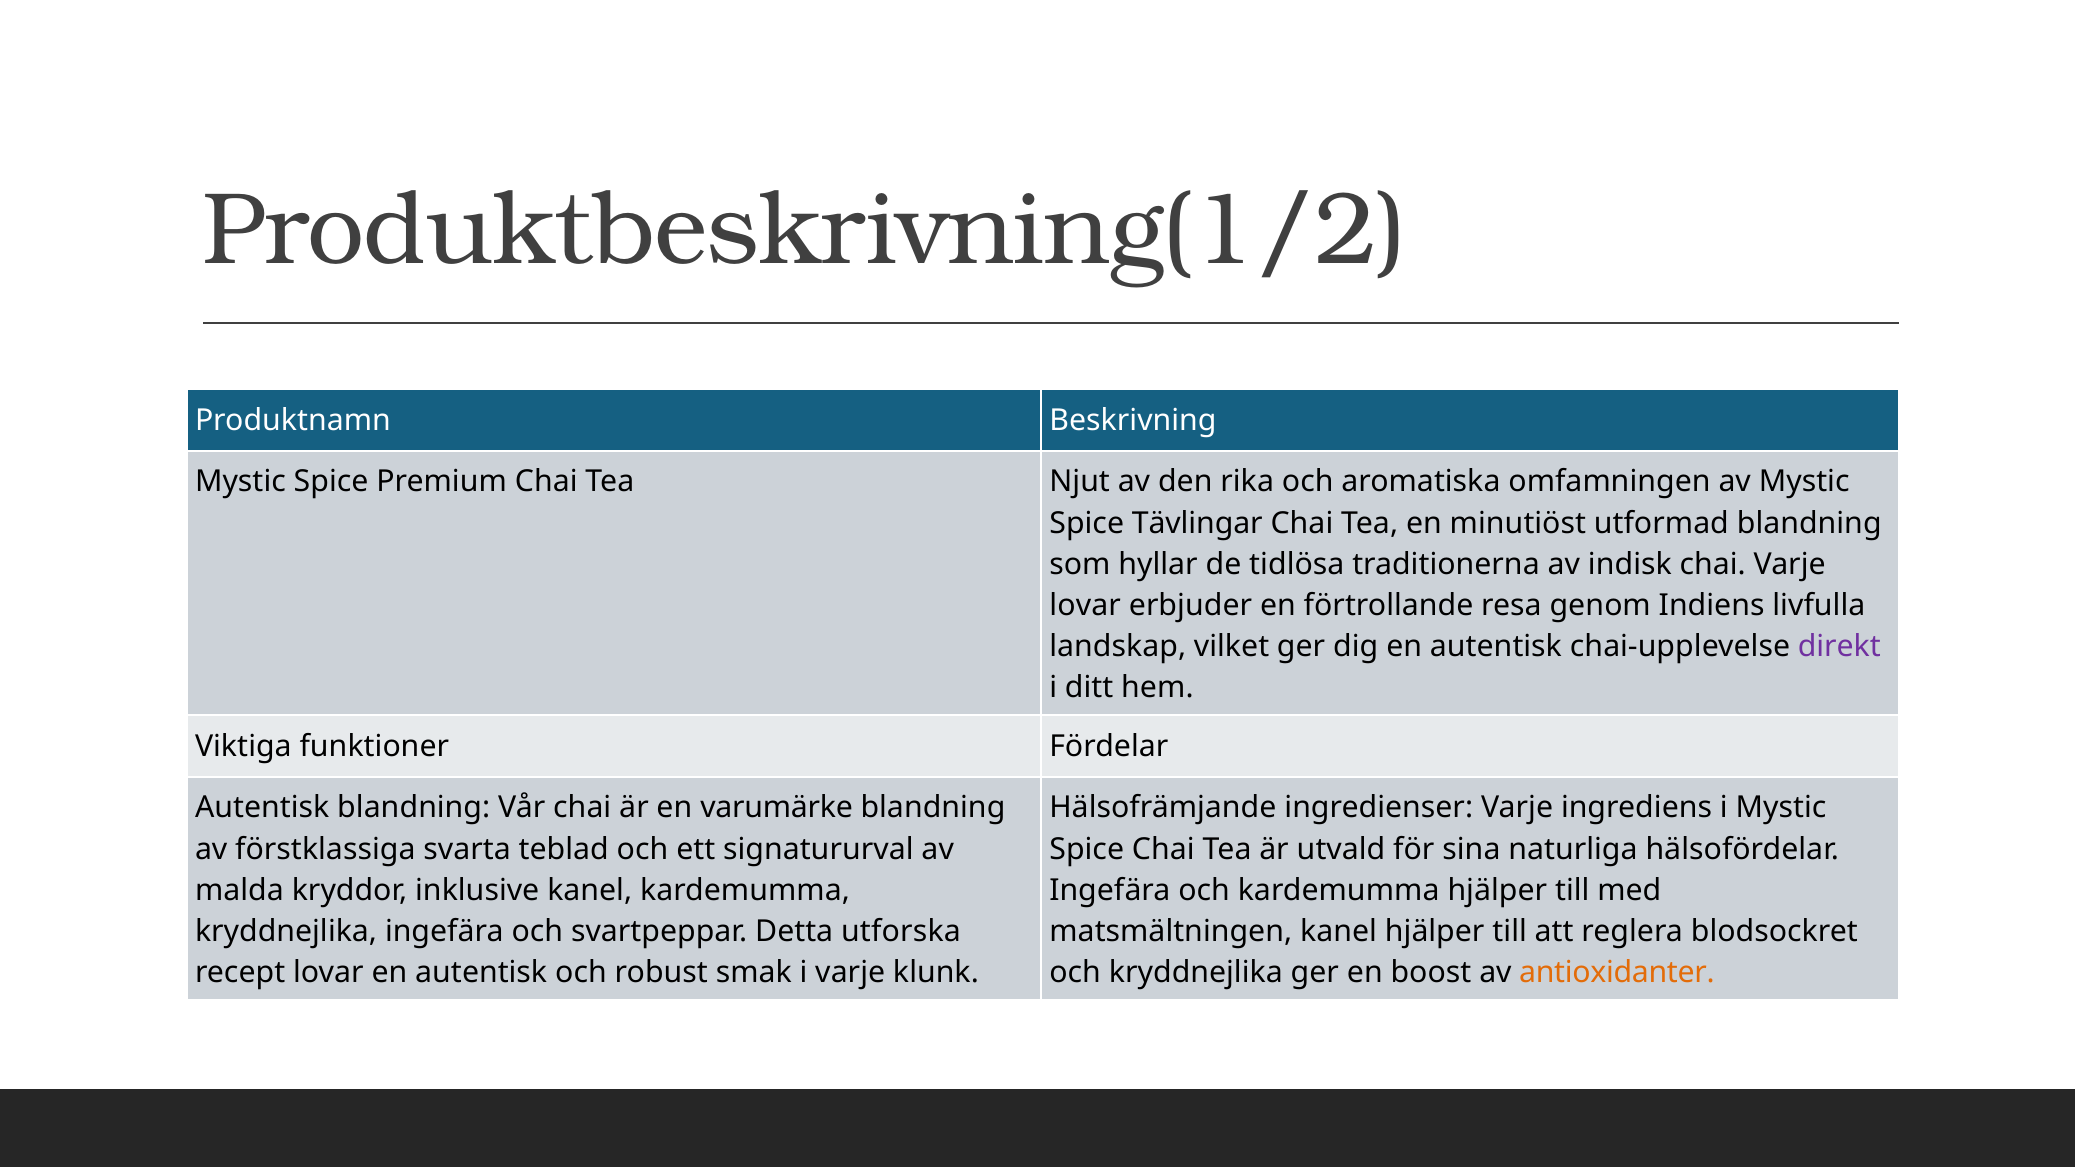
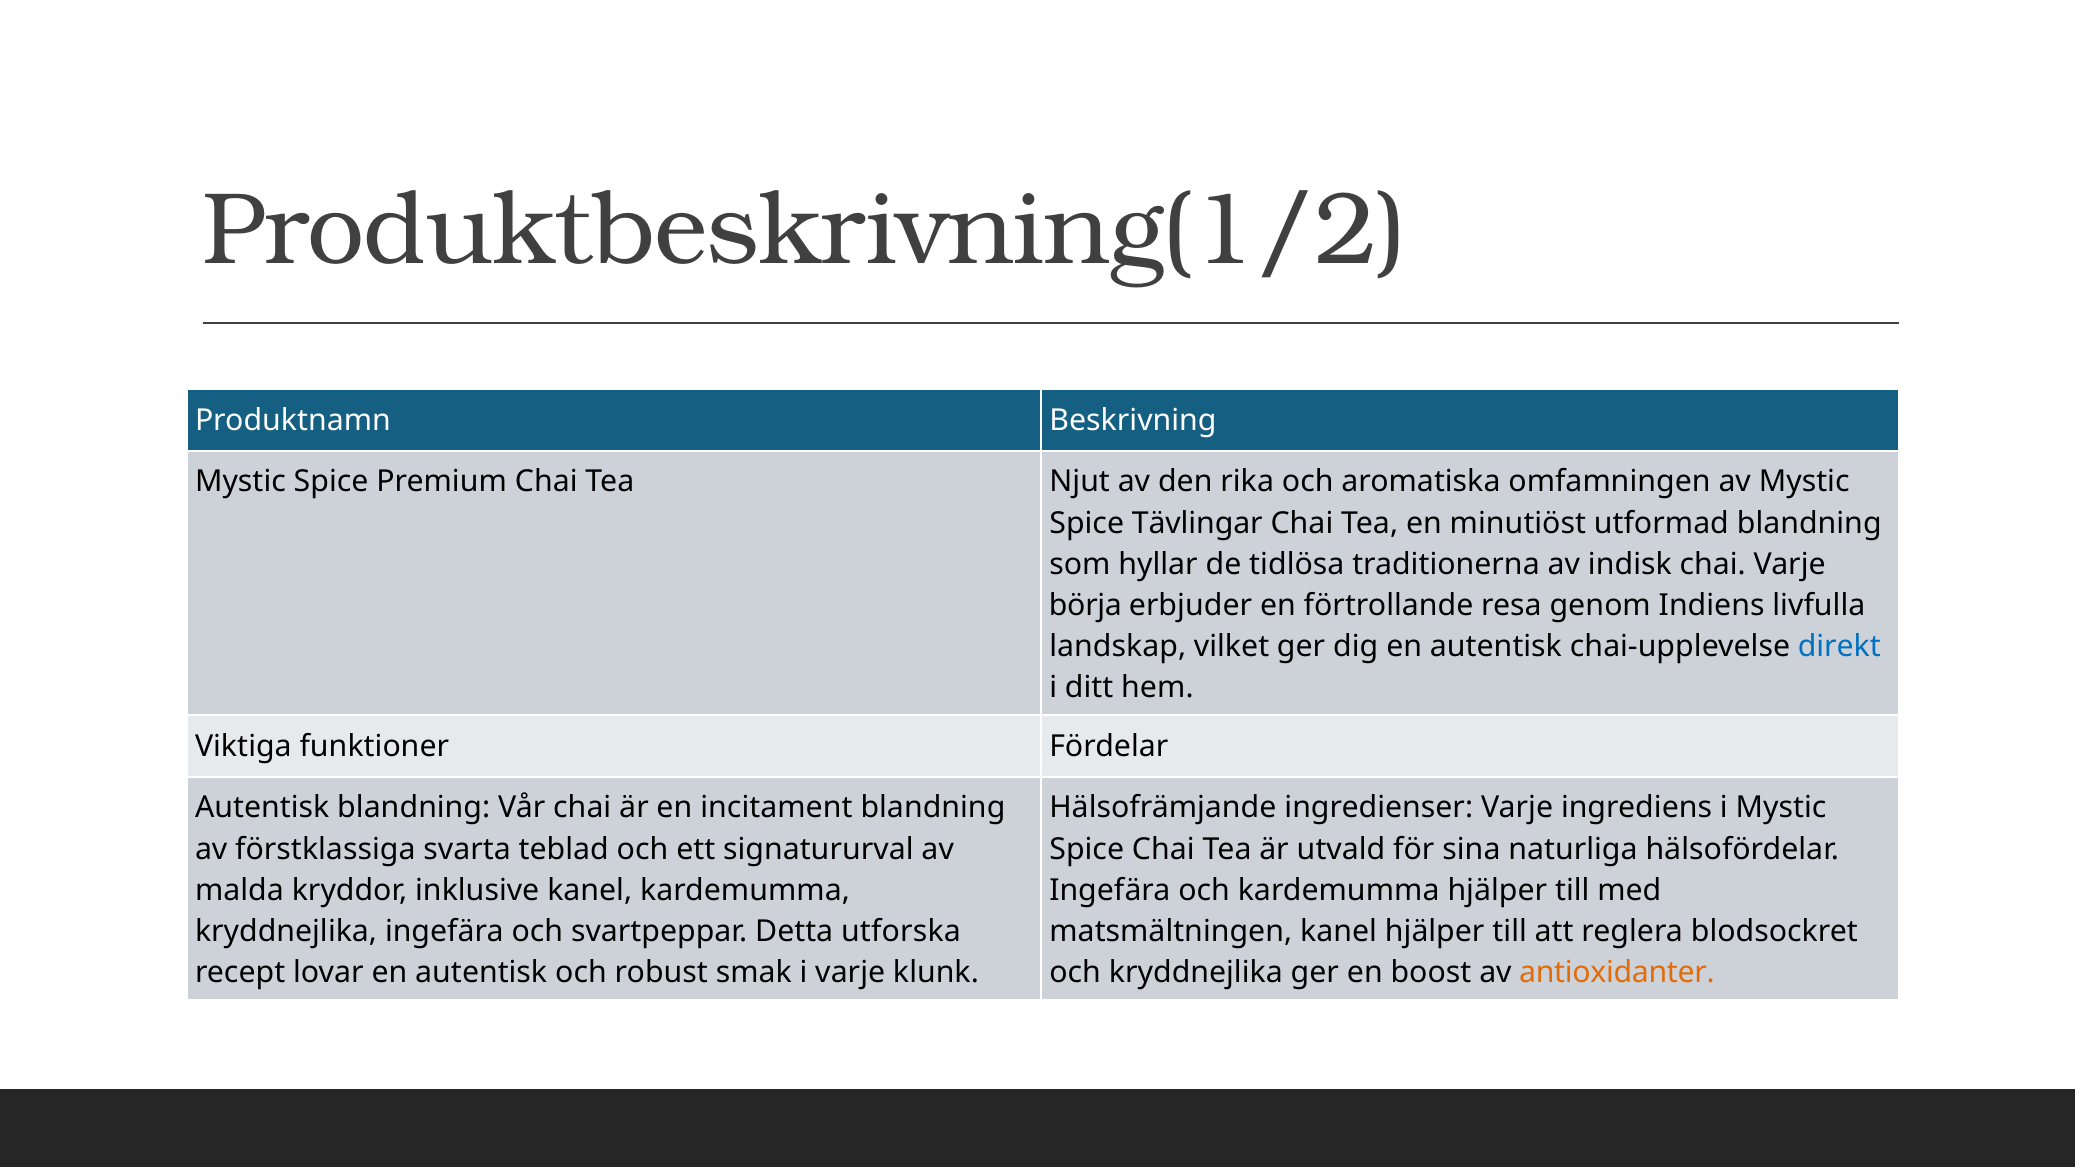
lovar: lovar -> börja (1085, 606)
direkt colour: purple -> blue (1839, 647)
varumärke: varumärke -> incitament (776, 808)
